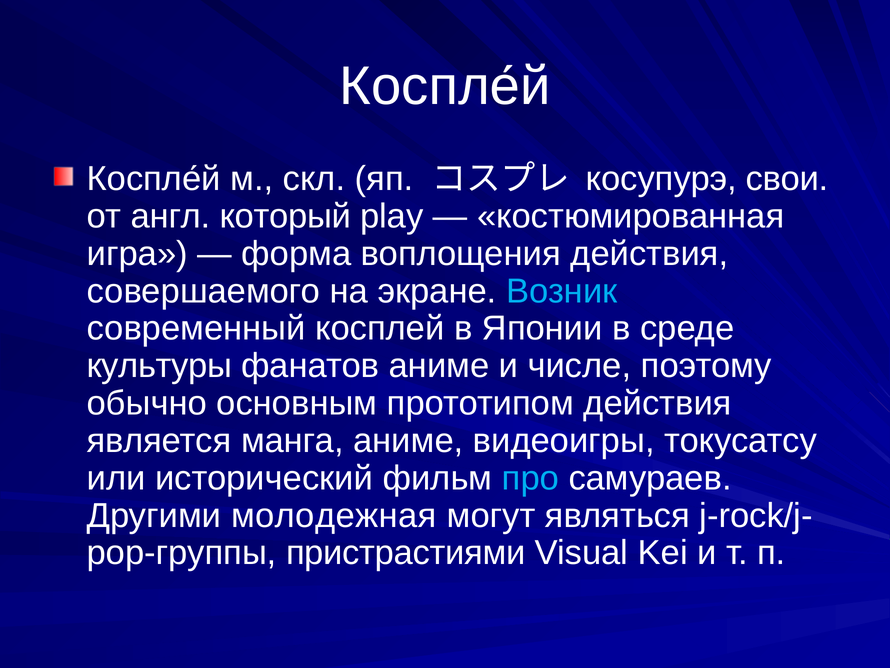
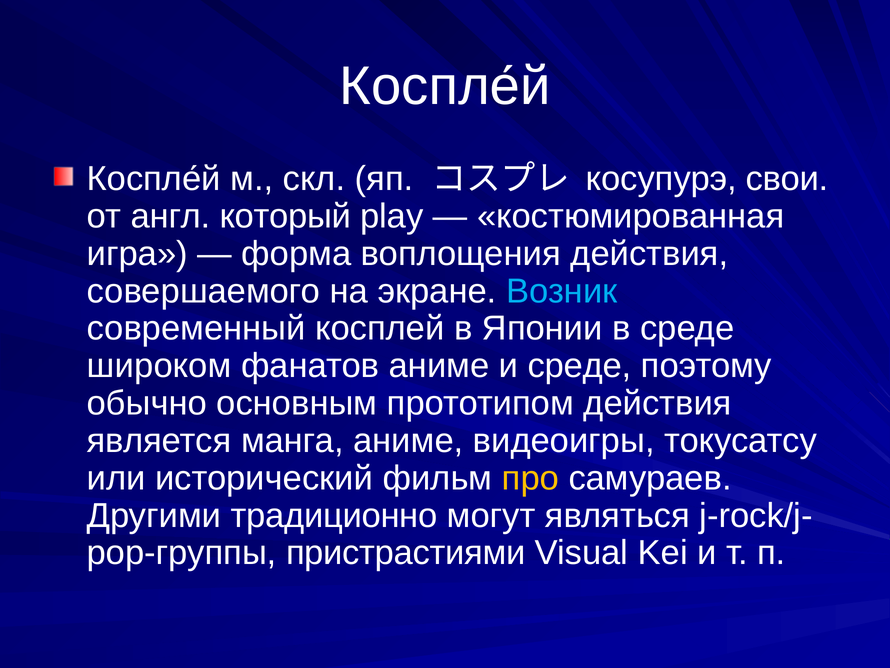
культуры: культуры -> широком (159, 366)
и числе: числе -> среде (580, 366)
про colour: light blue -> yellow (530, 478)
молодежная: молодежная -> традиционно (334, 515)
